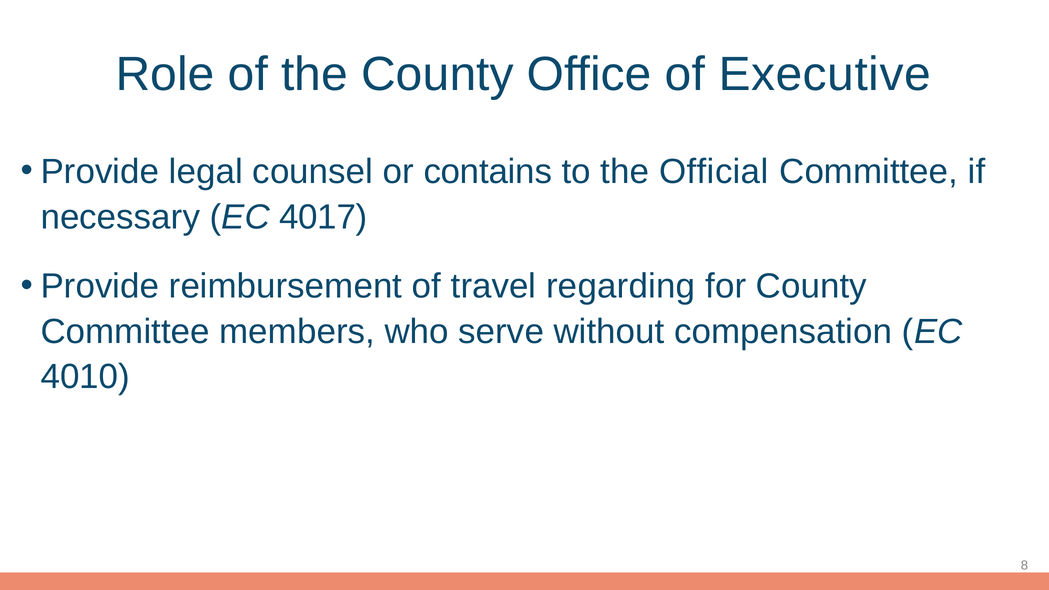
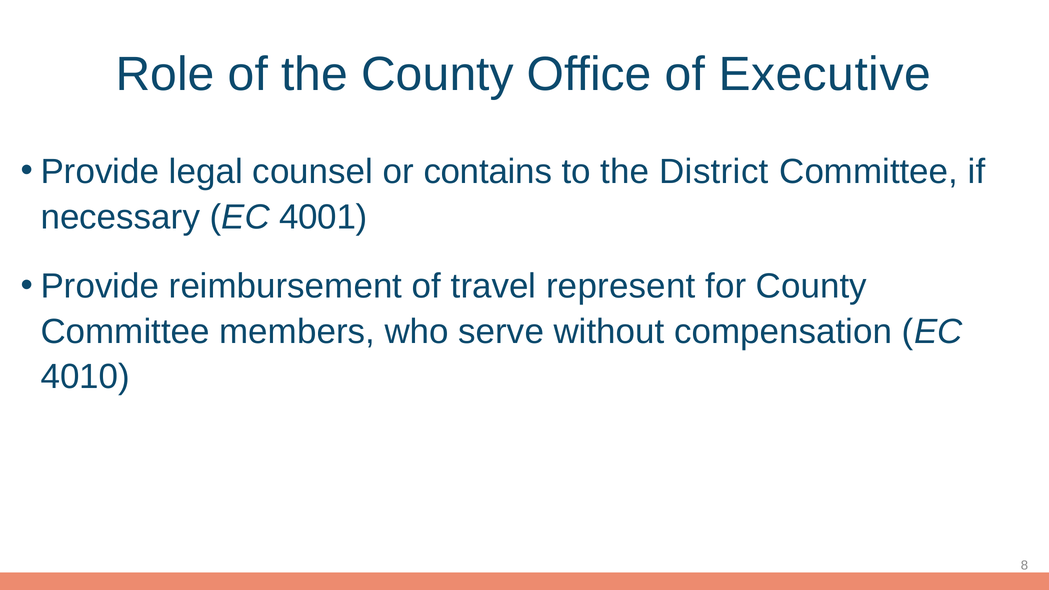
Official: Official -> District (714, 172)
4017: 4017 -> 4001 (323, 217)
regarding: regarding -> represent (621, 286)
